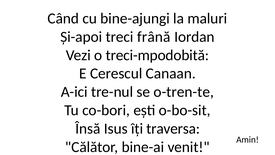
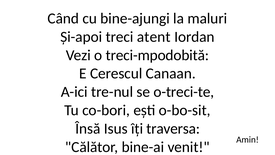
frână: frână -> atent (154, 37)
o-tren-te: o-tren-te -> o-treci-te (184, 92)
